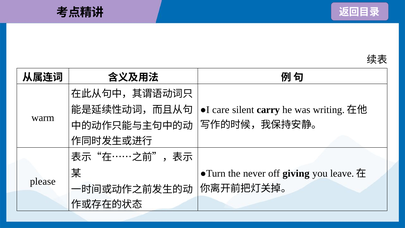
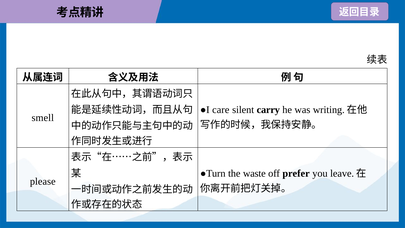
warm: warm -> smell (43, 118)
never: never -> waste (254, 173)
giving: giving -> prefer (296, 173)
